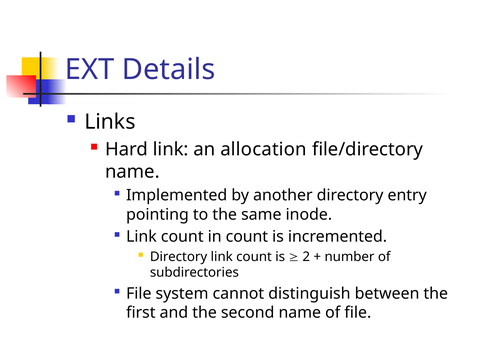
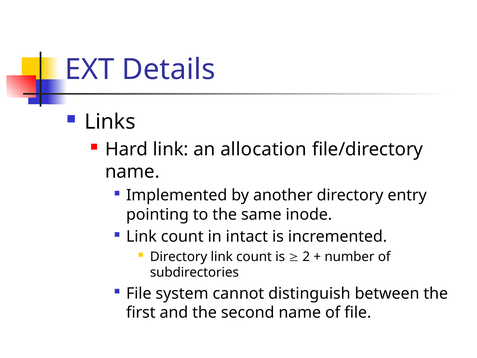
in count: count -> intact (247, 237)
